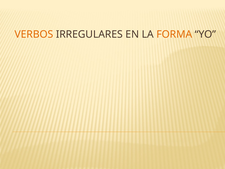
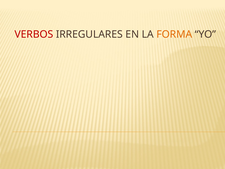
VERBOS colour: orange -> red (34, 34)
